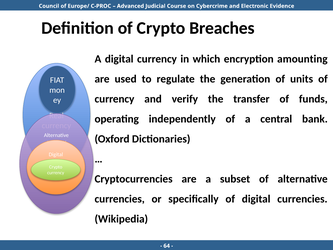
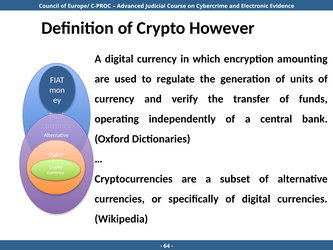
Breaches: Breaches -> However (222, 28)
